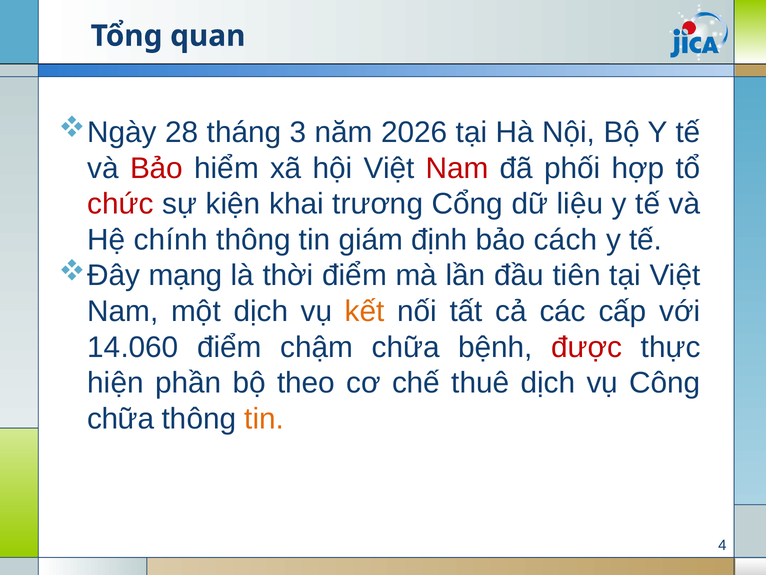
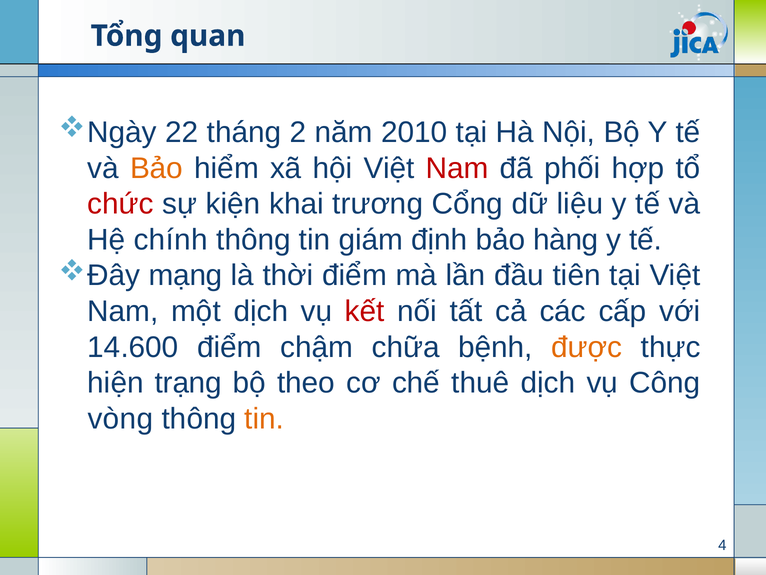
28: 28 -> 22 (182, 132)
3: 3 -> 2 (298, 132)
2026: 2026 -> 2010 (414, 132)
Bảo colour: red -> orange (157, 168)
cách: cách -> hàng (566, 240)
kết colour: orange -> red (365, 311)
14.060: 14.060 -> 14.600 (133, 347)
được colour: red -> orange (587, 347)
phần: phần -> trạng (188, 383)
chữa: chữa -> vòng (120, 418)
